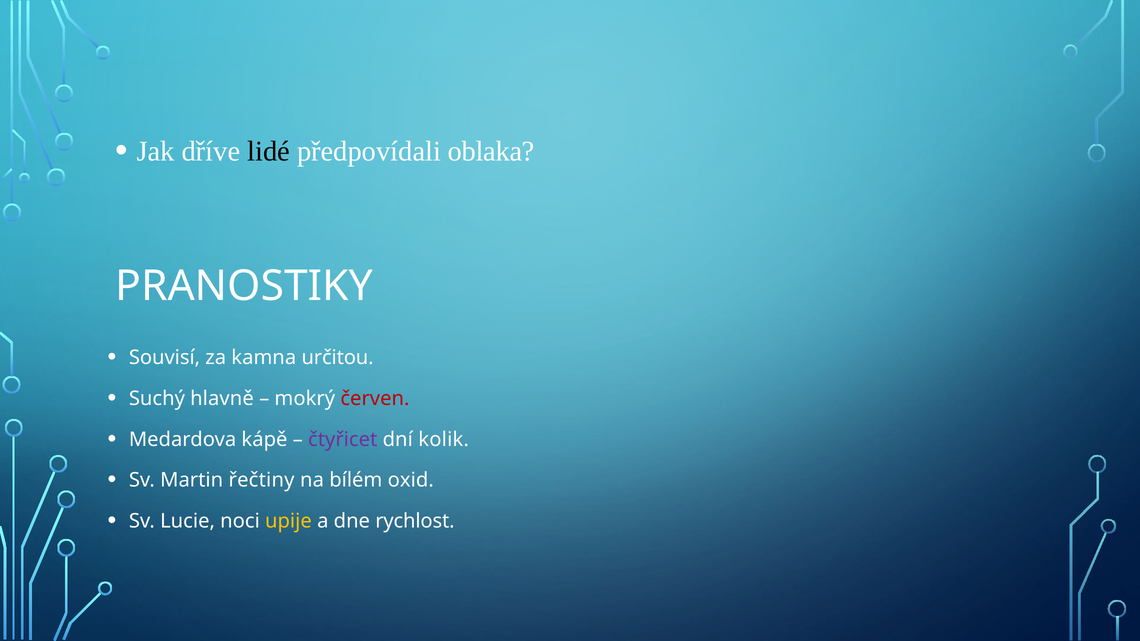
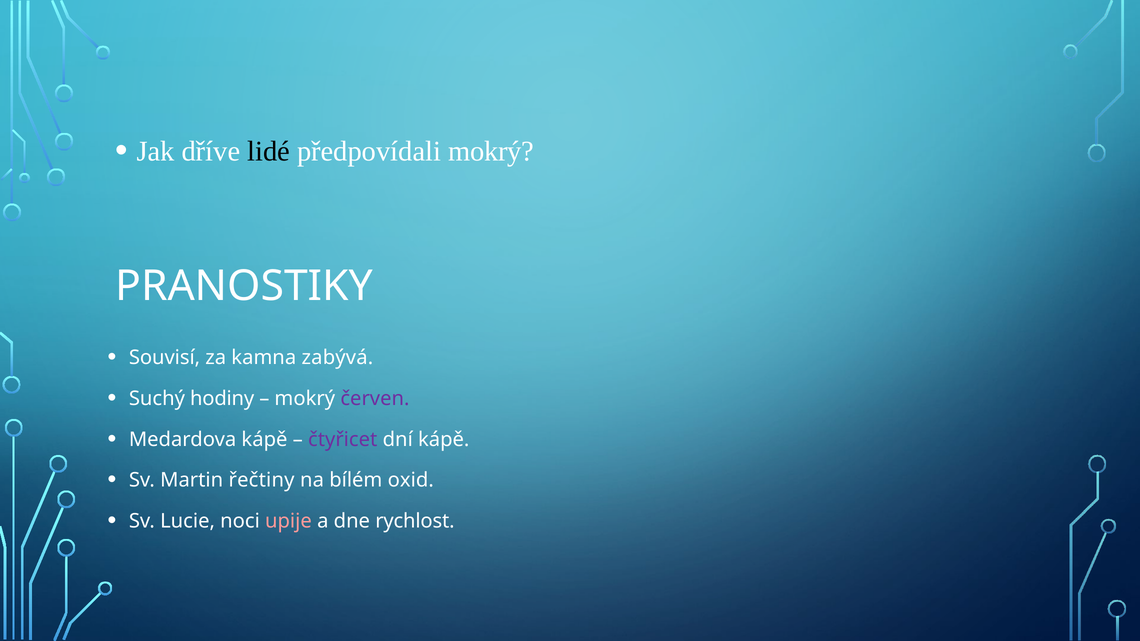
předpovídali oblaka: oblaka -> mokrý (491, 151)
určitou: určitou -> zabývá (337, 358)
hlavně: hlavně -> hodiny (222, 399)
červen colour: red -> purple (375, 399)
dní kolik: kolik -> kápě (444, 440)
upije colour: yellow -> pink (288, 521)
